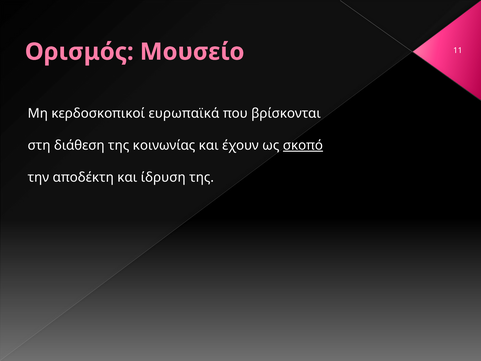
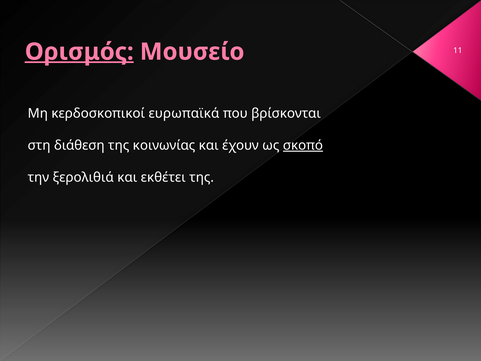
Ορισμός underline: none -> present (79, 52)
αποδέκτη: αποδέκτη -> ξερολιθιά (83, 177)
ίδρυση: ίδρυση -> εκθέτει (163, 177)
